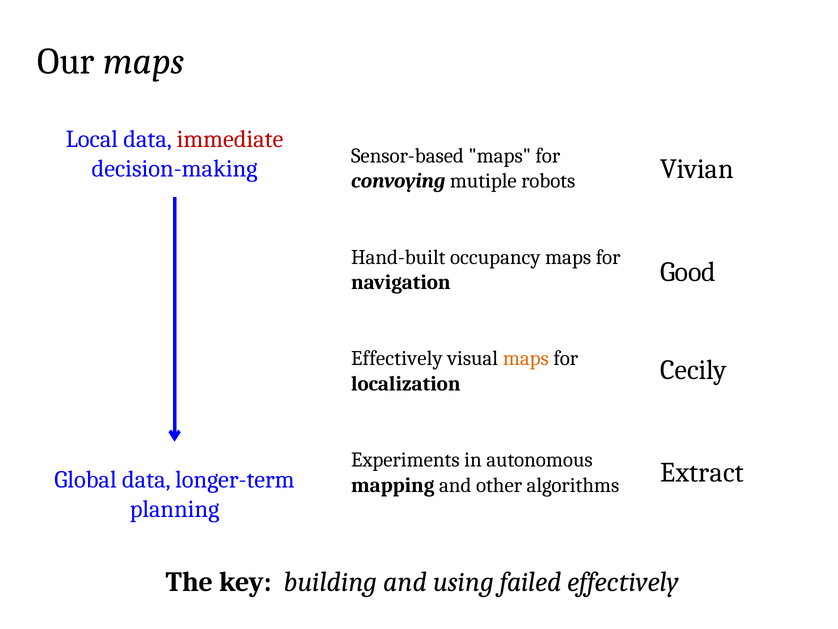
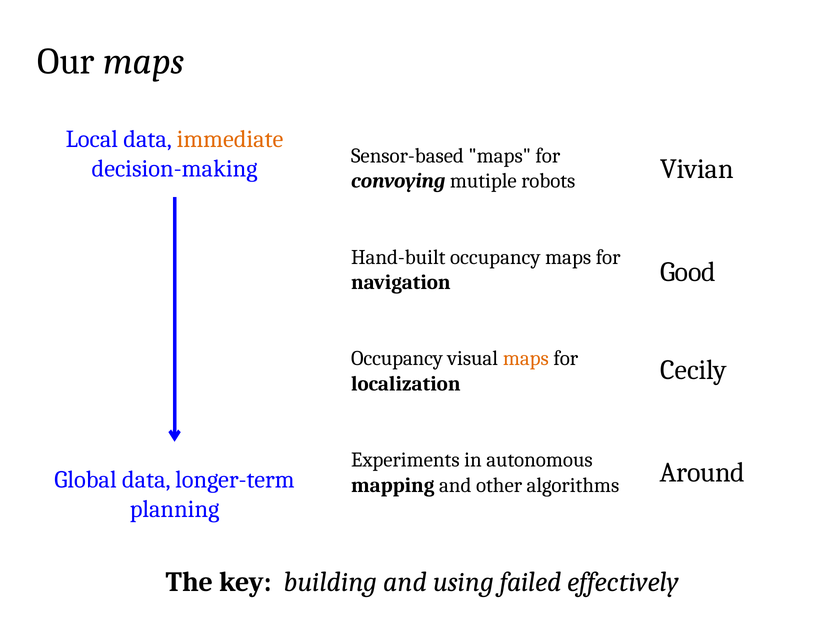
immediate colour: red -> orange (230, 139)
Effectively: Effectively -> Occupancy (397, 358)
Extract: Extract -> Around (702, 472)
